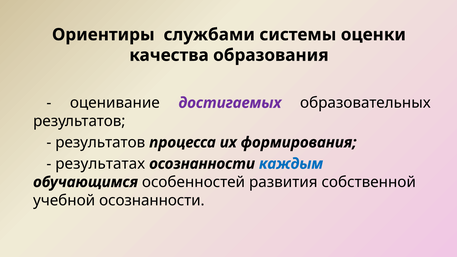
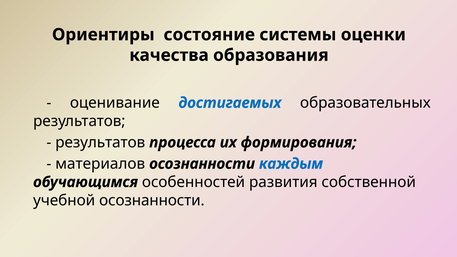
службами: службами -> состояние (209, 35)
достигаемых colour: purple -> blue (230, 103)
результатах: результатах -> материалов (100, 164)
